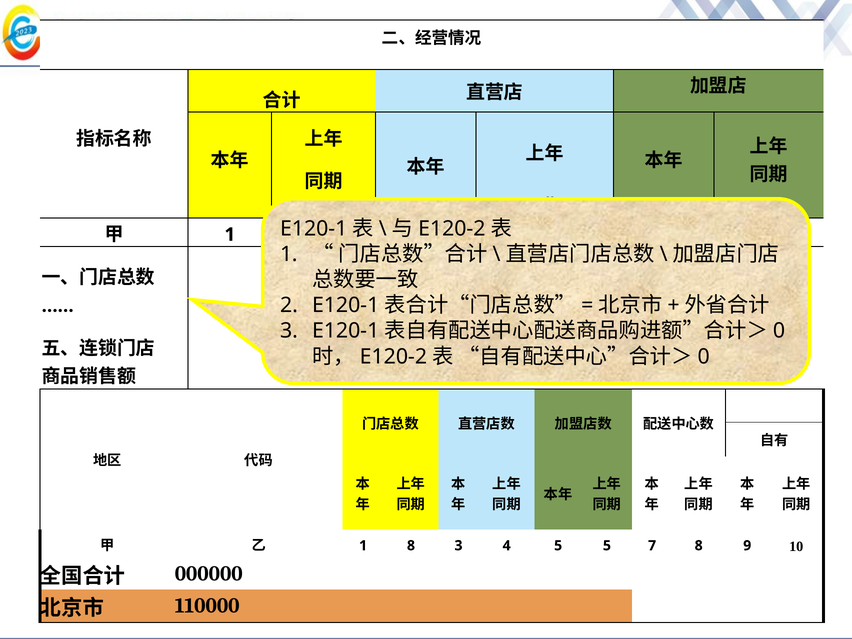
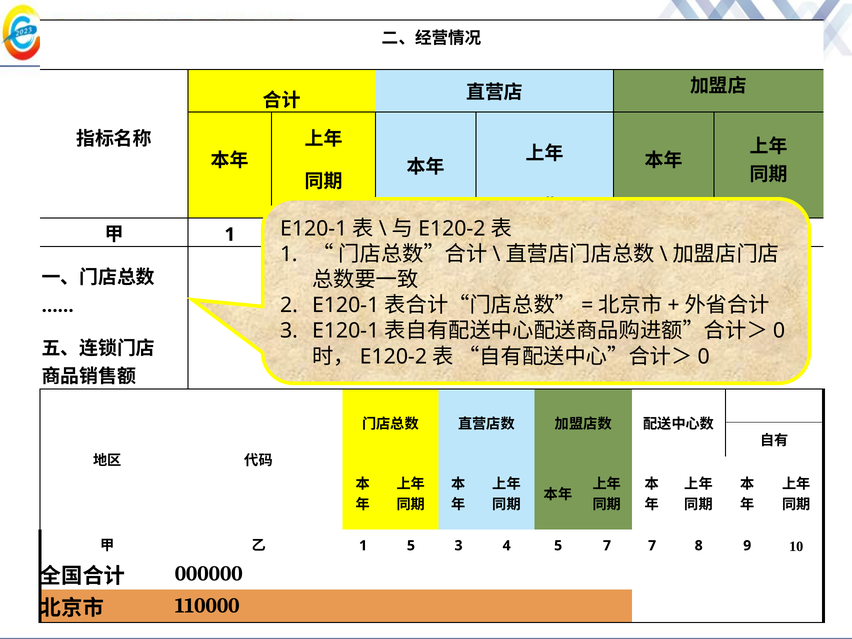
1 8: 8 -> 5 (411, 546)
5 5: 5 -> 7 (607, 546)
